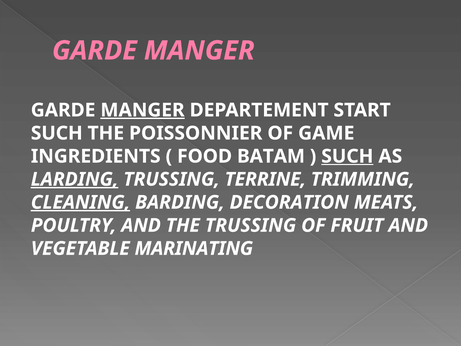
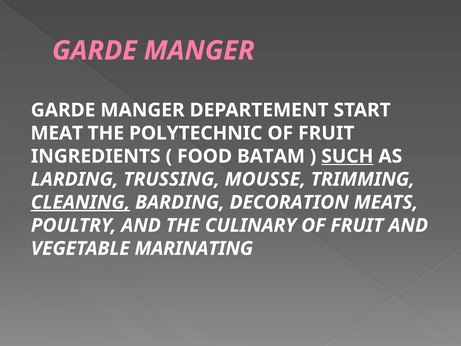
MANGER underline: present -> none (143, 110)
SUCH: SUCH -> MEAT (57, 133)
POISSONNIER: POISSONNIER -> POLYTECHNIC (196, 133)
GAME: GAME -> FRUIT (326, 133)
LARDING underline: present -> none (75, 179)
TERRINE: TERRINE -> MOUSSE (265, 179)
THE TRUSSING: TRUSSING -> CULINARY (251, 225)
